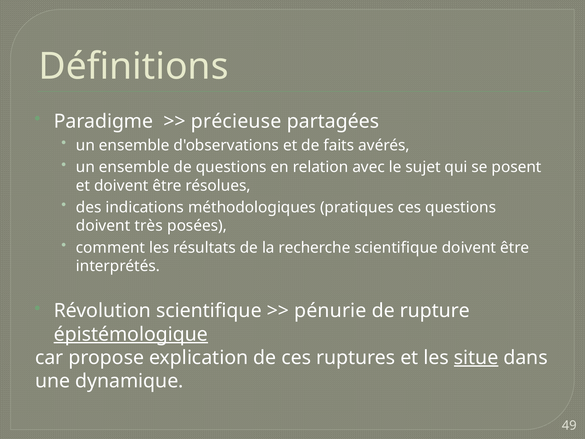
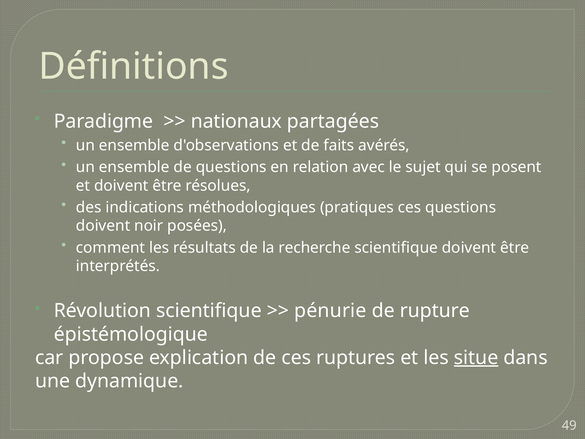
précieuse: précieuse -> nationaux (236, 121)
très: très -> noir (149, 226)
épistémologique underline: present -> none (131, 334)
